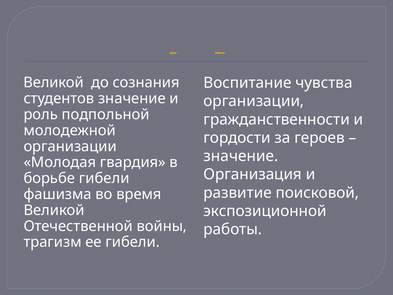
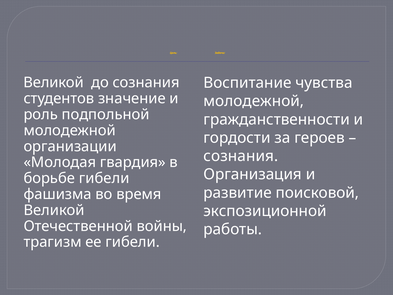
организации: организации -> молодежной (254, 101)
значение: значение -> сознания (241, 156)
